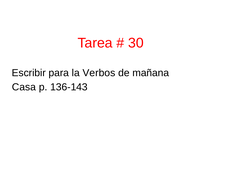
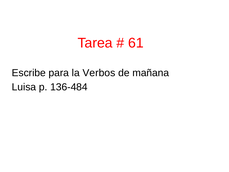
30: 30 -> 61 (136, 43)
Escribir: Escribir -> Escribe (29, 73)
Casa: Casa -> Luisa (24, 87)
136-143: 136-143 -> 136-484 (69, 87)
